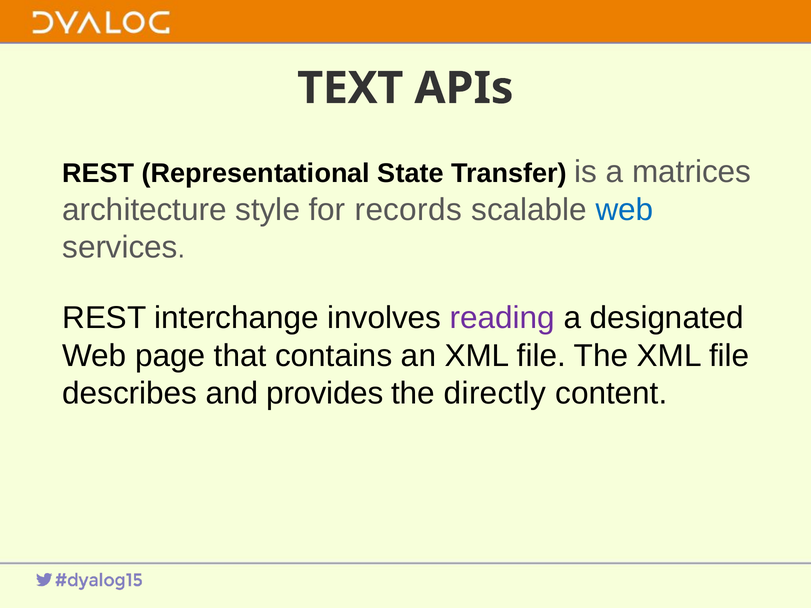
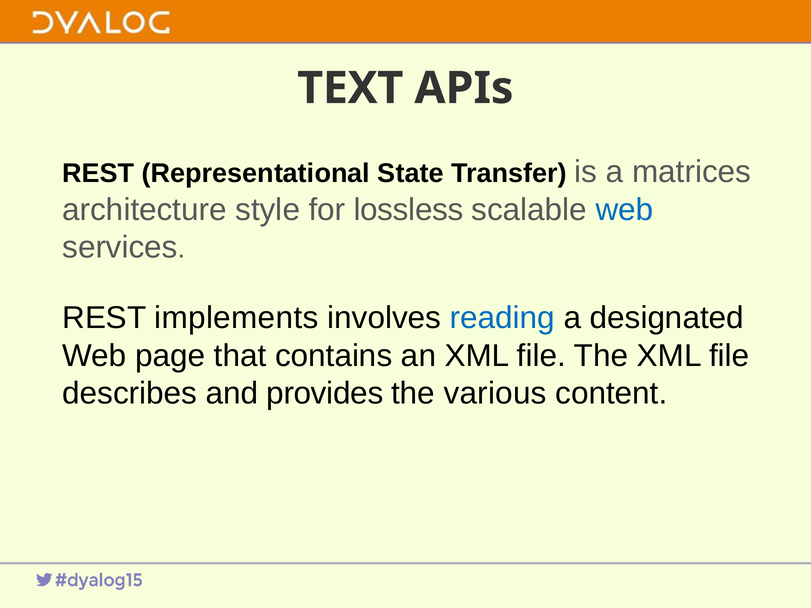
records: records -> lossless (409, 210)
interchange: interchange -> implements (236, 318)
reading colour: purple -> blue (502, 318)
directly: directly -> various (495, 394)
